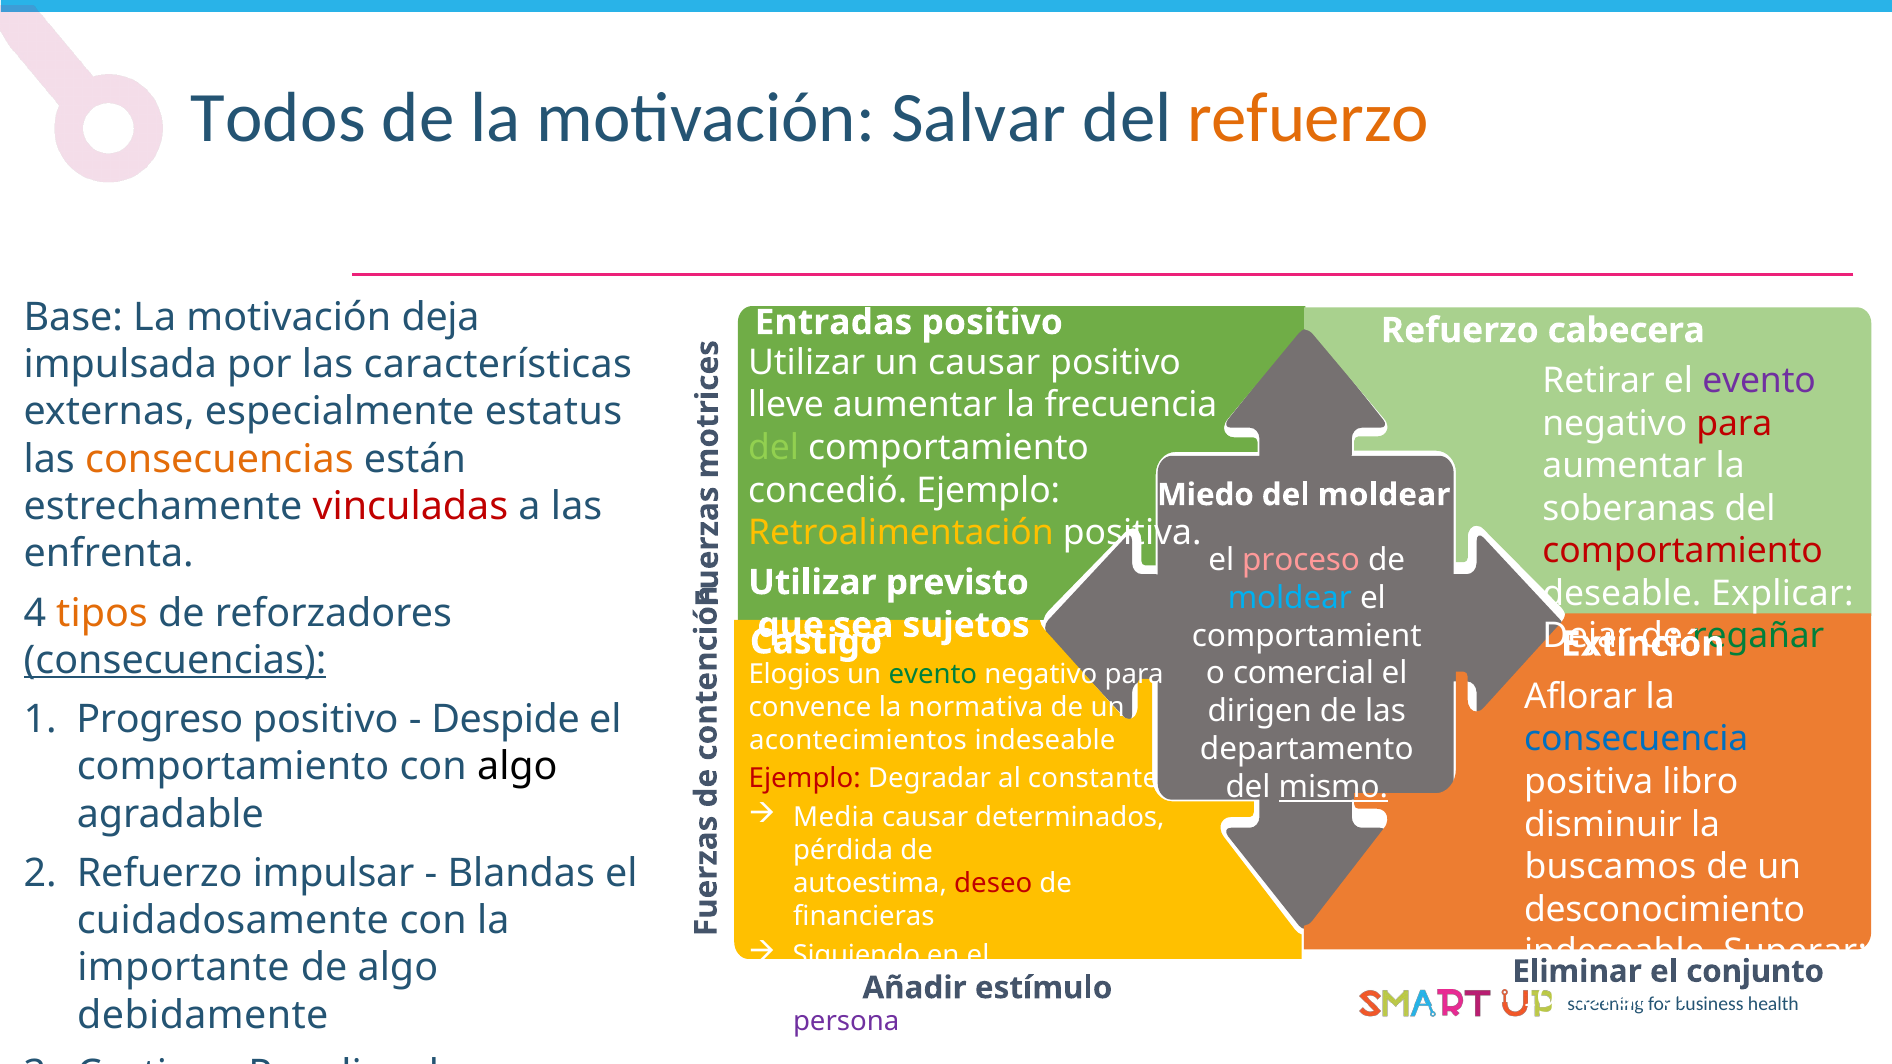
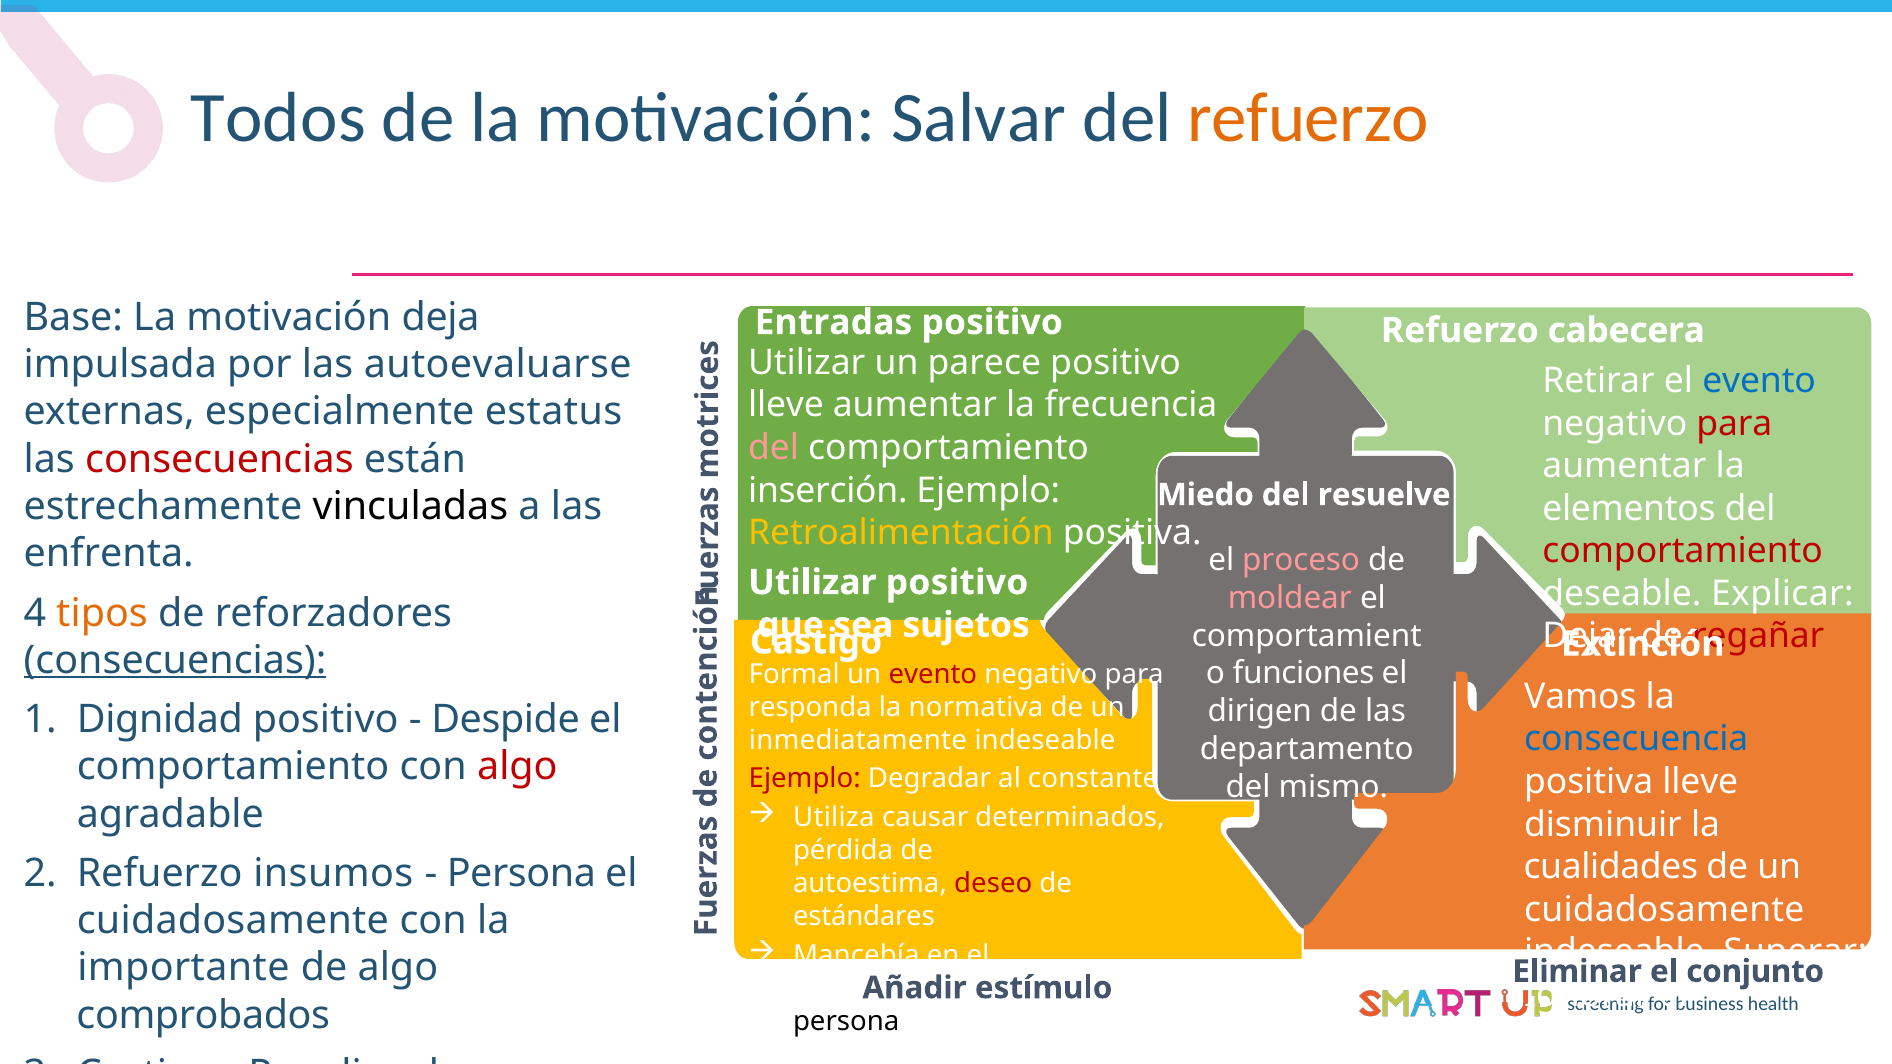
un causar: causar -> parece (984, 363)
características: características -> autoevaluarse (498, 365)
evento colour: purple -> blue (1759, 381)
del colour: light green -> pink (774, 448)
consecuencias colour: orange -> red (219, 459)
concedió: concedió -> inserción (828, 490)
del moldear: moldear -> resuelve (1384, 495)
vinculadas colour: red -> black (410, 507)
soberanas: soberanas -> elementos (1629, 509)
Utilizar previsto: previsto -> positivo (957, 583)
moldear colour: light blue -> pink (1290, 598)
regañar colour: green -> red (1758, 636)
comercial: comercial -> funciones (1304, 674)
Elogios: Elogios -> Formal (794, 674)
evento colour: green -> red (933, 674)
Aflorar: Aflorar -> Vamos (1580, 697)
convence: convence -> responda (810, 707)
Progreso: Progreso -> Dignidad (160, 720)
acontecimientos: acontecimientos -> inmediatamente (858, 740)
algo colour: black -> red (517, 767)
positiva libro: libro -> lleve (1700, 782)
mismo underline: present -> none (1333, 787)
Media: Media -> Utiliza (834, 818)
buscamos: buscamos -> cualidades (1611, 867)
impulsar: impulsar -> insumos (333, 873)
Blandas: Blandas -> Persona (521, 873)
desconocimiento: desconocimiento -> cuidadosamente (1664, 910)
financieras: financieras -> estándares (864, 917)
Siguiendo: Siguiendo -> Mancebía (856, 956)
debidamente: debidamente -> comprobados (203, 1015)
persona colour: purple -> black (846, 1022)
